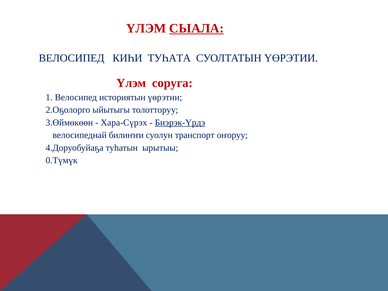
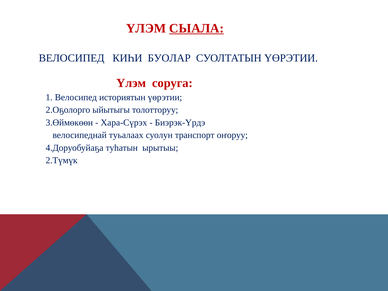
ТУҺАТА: ТУҺАТА -> БУОЛАР (169, 58)
Биэрэк-Үрдэ underline: present -> none (180, 123)
билиҥҥи: билиҥҥи -> туьалаах (126, 135)
0.Түмүк: 0.Түмүк -> 2.Түмүк (62, 160)
